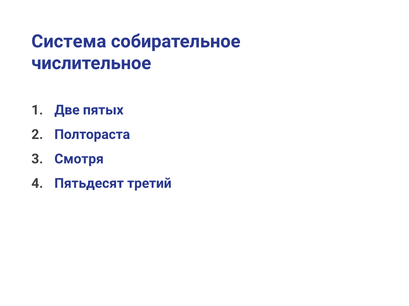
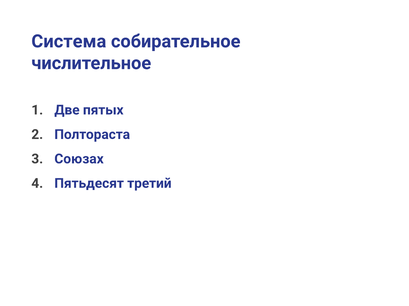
Смотря: Смотря -> Союзах (79, 159)
